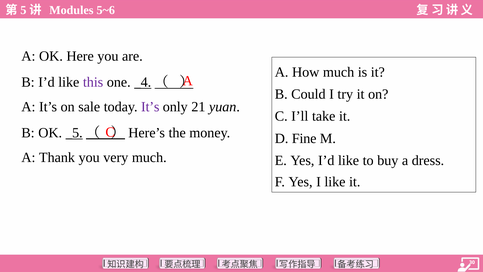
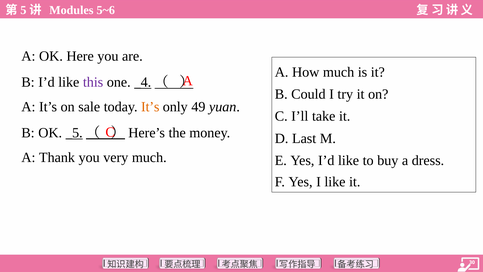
It’s colour: purple -> orange (150, 107)
21: 21 -> 49 (198, 107)
Fine: Fine -> Last (304, 138)
